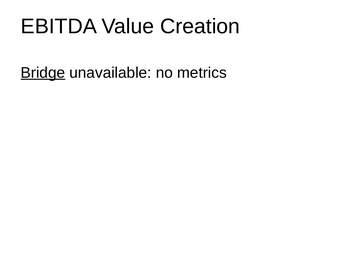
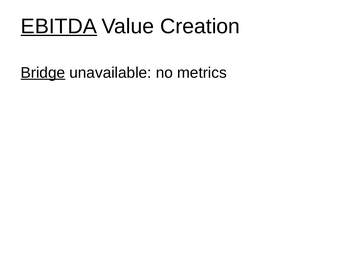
EBITDA underline: none -> present (59, 26)
